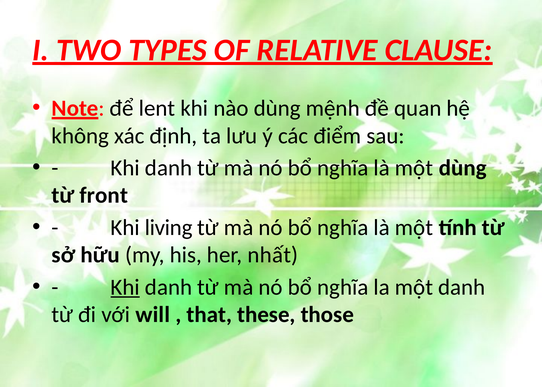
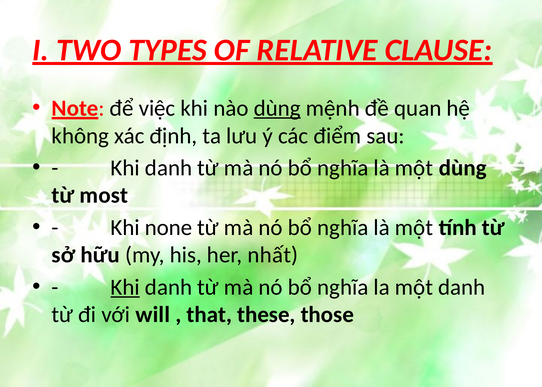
lent: lent -> việc (157, 108)
dùng underline: none -> present (277, 108)
front: front -> most (104, 195)
living: living -> none (169, 228)
